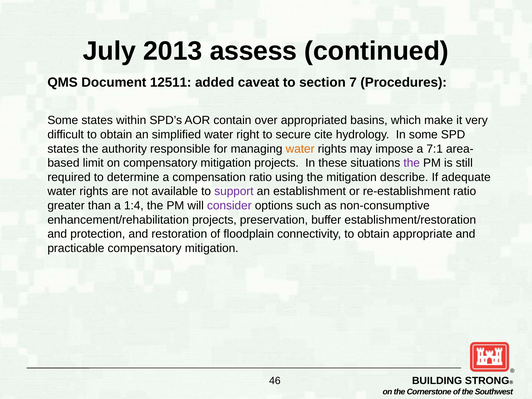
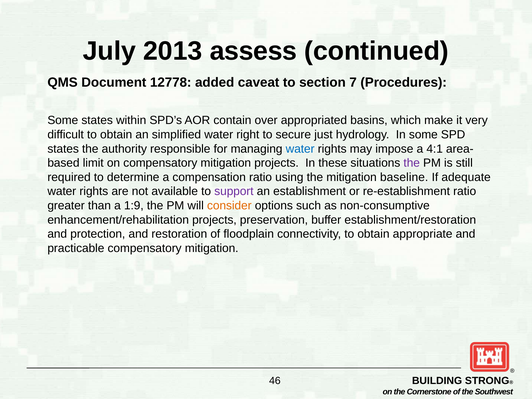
12511: 12511 -> 12778 (171, 83)
cite: cite -> just (323, 135)
water colour: orange -> blue (300, 149)
7:1: 7:1 -> 4:1 (435, 149)
describe: describe -> baseline (404, 177)
1:4: 1:4 -> 1:9 (134, 206)
consider colour: purple -> orange (229, 206)
